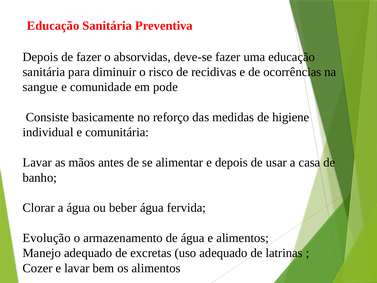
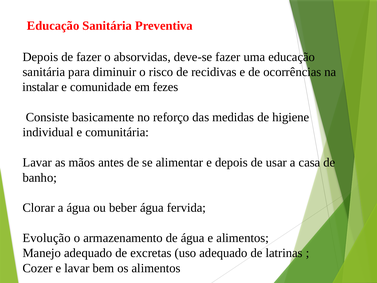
sangue: sangue -> instalar (40, 87)
pode: pode -> fezes (166, 87)
